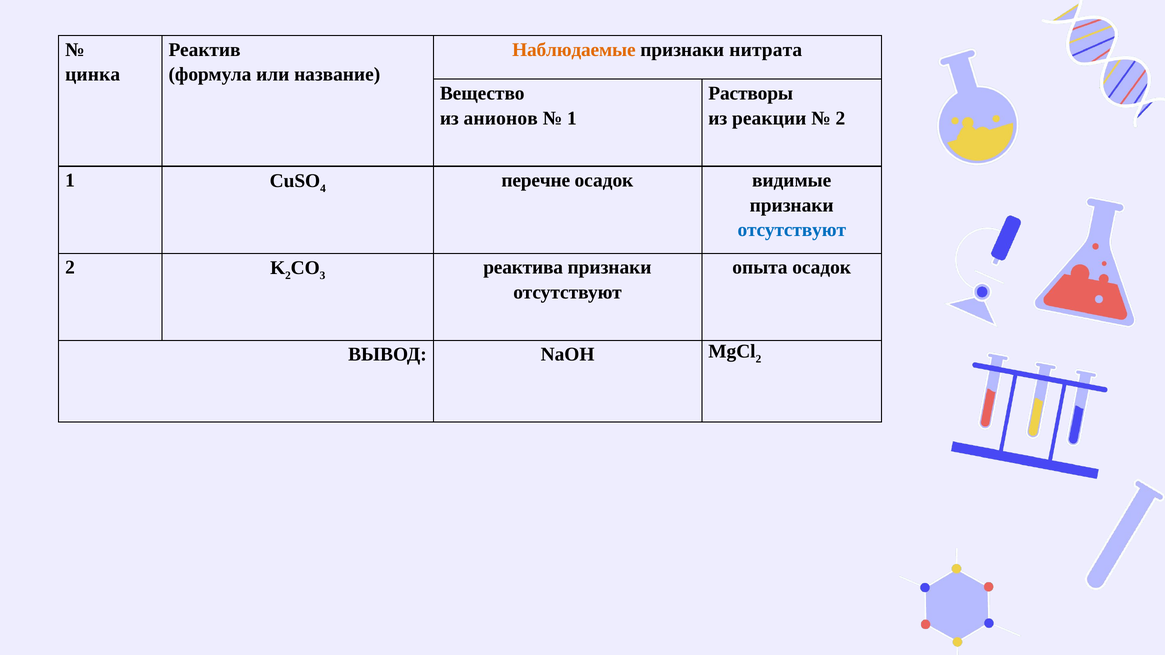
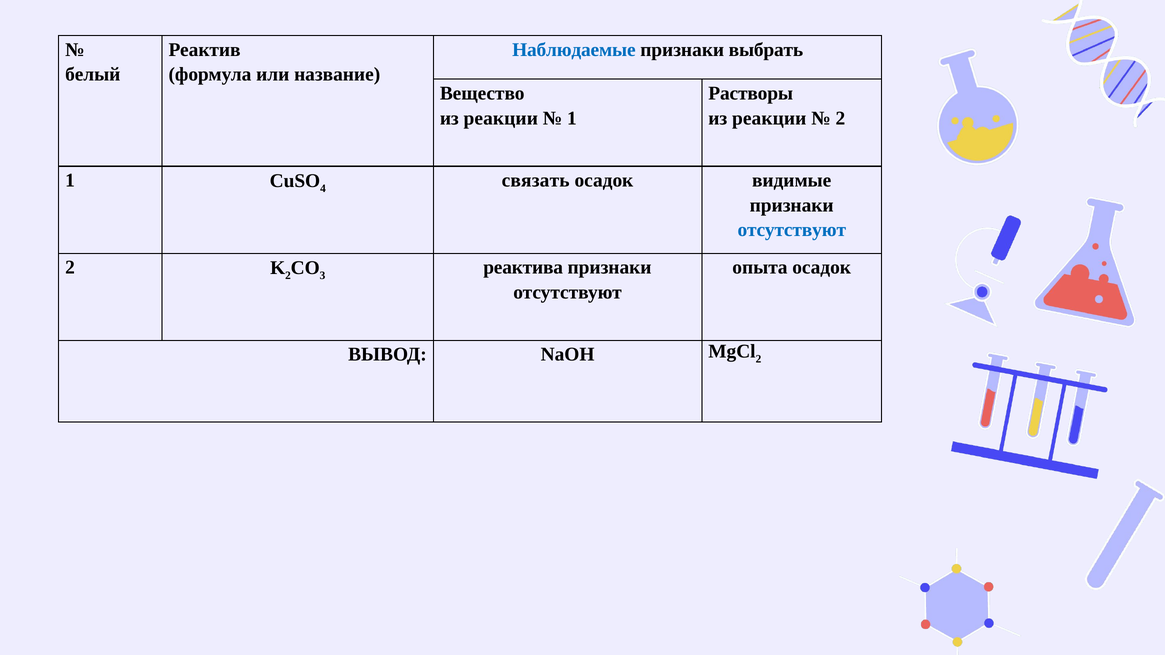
Наблюдаемые colour: orange -> blue (574, 50)
нитрата: нитрата -> выбрать (766, 50)
цинка: цинка -> белый (93, 75)
анионов: анионов -> реакции (501, 118)
перечне: перечне -> связать (536, 180)
